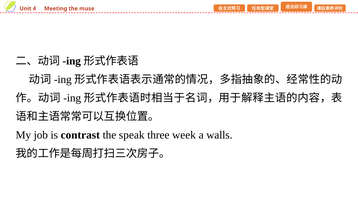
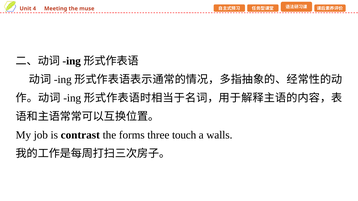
speak: speak -> forms (132, 135)
week: week -> touch (184, 135)
